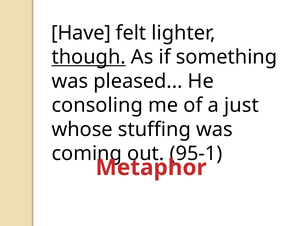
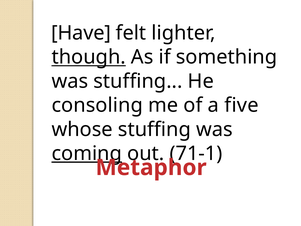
was pleased: pleased -> stuffing (138, 81)
just: just -> five (242, 105)
coming underline: none -> present (87, 153)
95-1: 95-1 -> 71-1 (196, 153)
